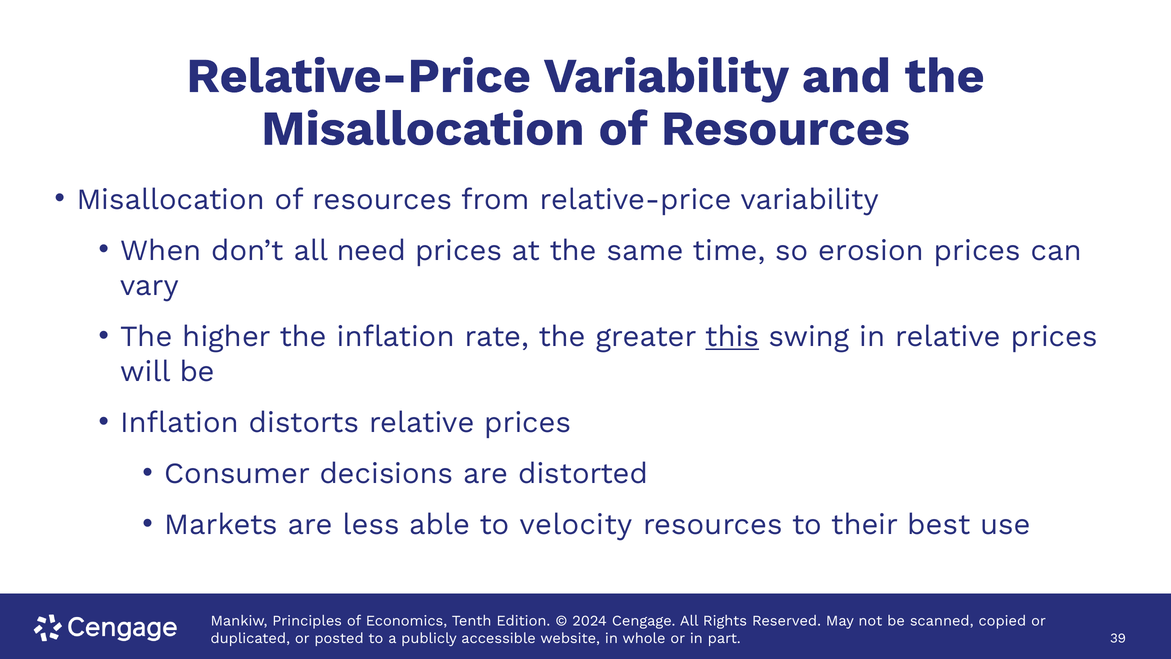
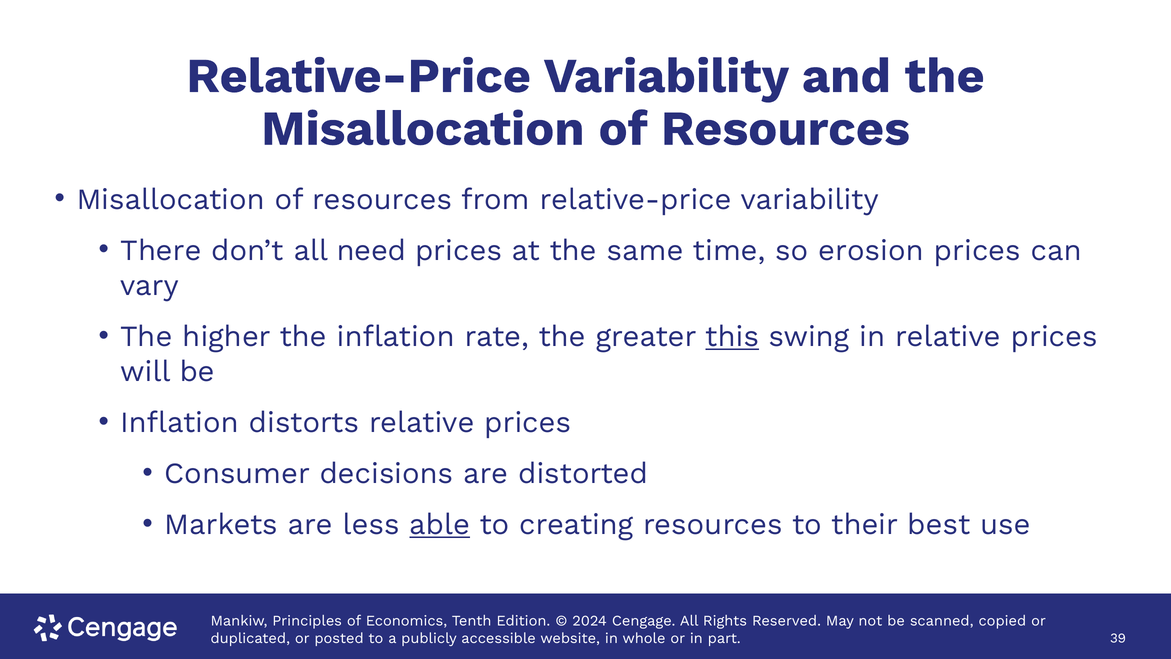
When: When -> There (161, 250)
able underline: none -> present (440, 524)
velocity: velocity -> creating (576, 524)
